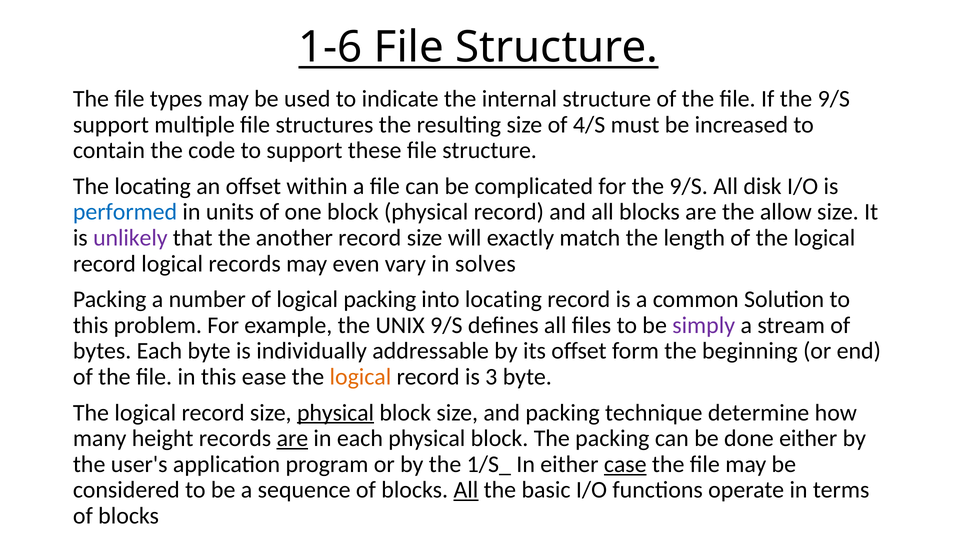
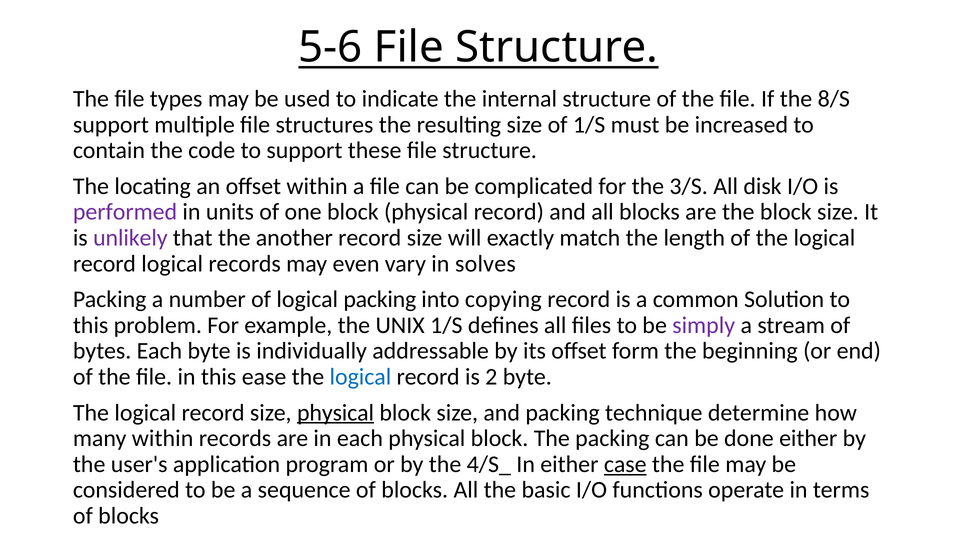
1-6: 1-6 -> 5-6 (330, 47)
If the 9/S: 9/S -> 8/S (834, 99)
of 4/S: 4/S -> 1/S (589, 125)
for the 9/S: 9/S -> 3/S (689, 186)
performed colour: blue -> purple (125, 212)
the allow: allow -> block (786, 212)
into locating: locating -> copying (503, 300)
UNIX 9/S: 9/S -> 1/S (446, 325)
logical colour: orange -> blue (360, 377)
3: 3 -> 2 (491, 377)
many height: height -> within (163, 439)
are underline: present -> none (292, 439)
1/S_: 1/S_ -> 4/S_ (489, 465)
All underline: present -> none (466, 490)
